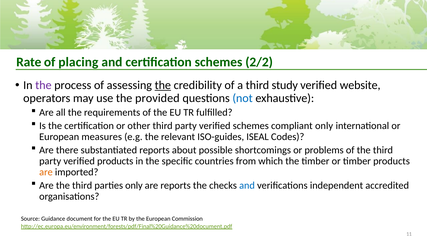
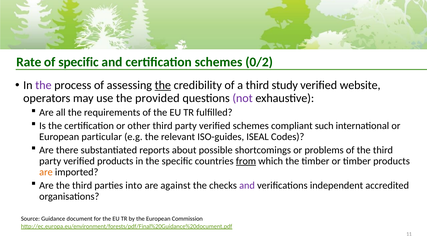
of placing: placing -> specific (78, 62)
2/2: 2/2 -> 0/2 (259, 62)
not colour: blue -> purple (243, 98)
compliant only: only -> such (324, 126)
measures: measures -> particular (102, 137)
from underline: none -> present (246, 161)
parties only: only -> into (134, 185)
are reports: reports -> against (176, 185)
and colour: blue -> purple (247, 185)
